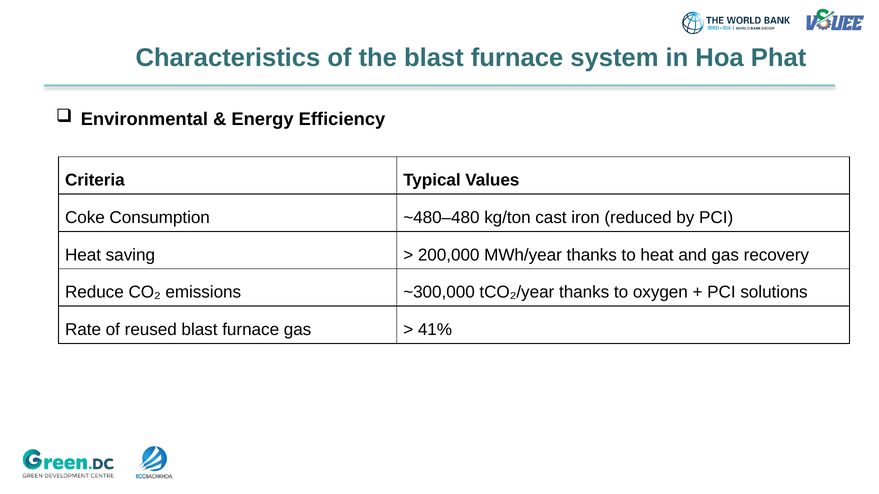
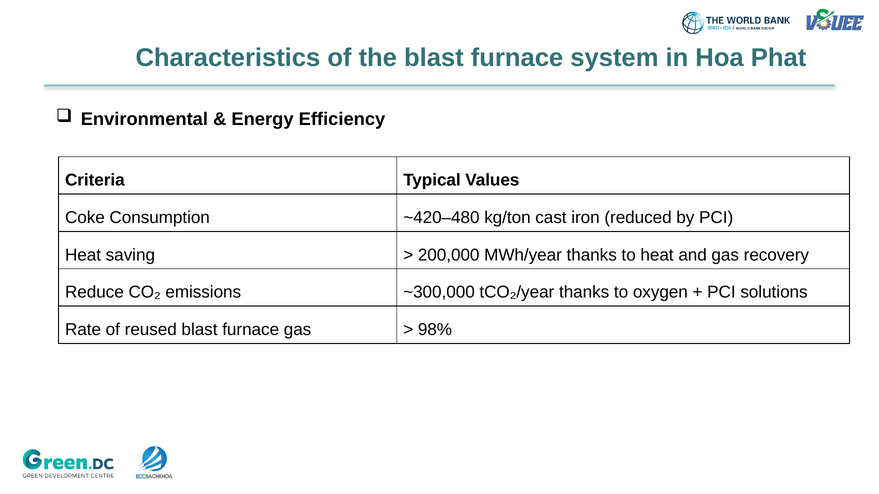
~480–480: ~480–480 -> ~420–480 (441, 218)
41%: 41% -> 98% (435, 330)
